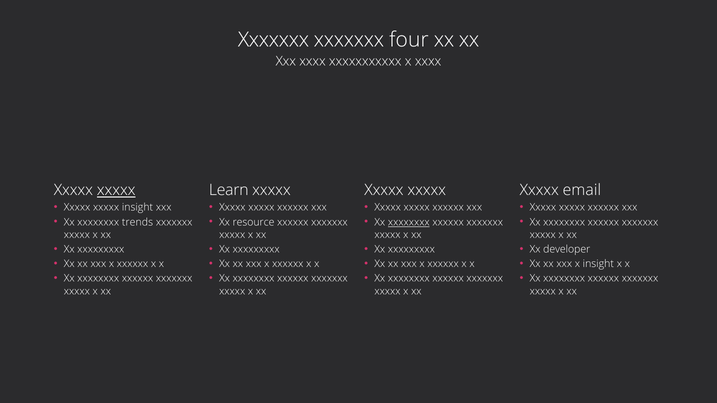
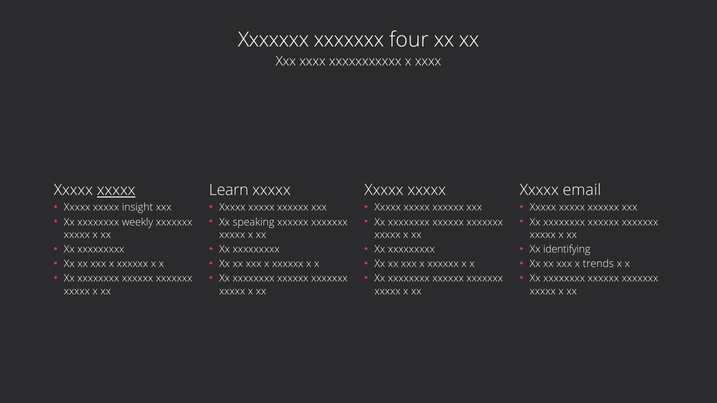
trends: trends -> weekly (138, 222)
resource: resource -> speaking (254, 222)
xxxxxxxx underline: present -> none (409, 222)
developer: developer -> identifying (567, 249)
x insight: insight -> trends (598, 264)
